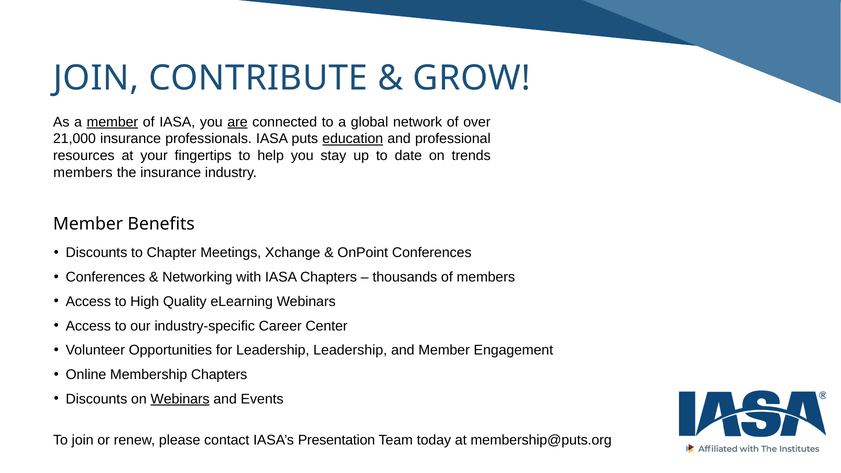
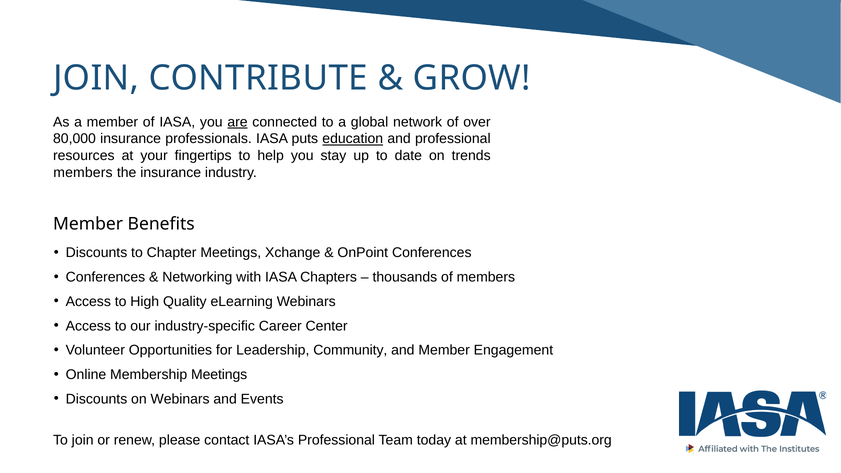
member underline: present -> none (112, 122)
21,000: 21,000 -> 80,000 (74, 139)
Leadership Leadership: Leadership -> Community (350, 350)
Membership Chapters: Chapters -> Meetings (219, 375)
Webinars underline: present -> none (180, 399)
IASA’s Presentation: Presentation -> Professional (336, 440)
